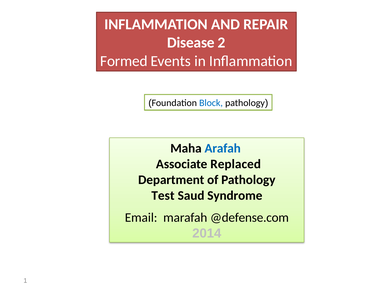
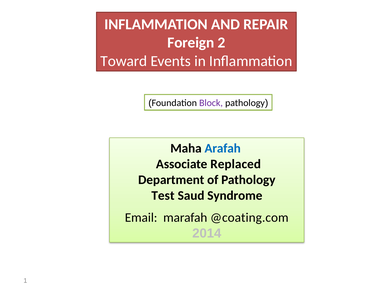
Disease: Disease -> Foreign (191, 43)
Formed: Formed -> Toward (124, 61)
Block colour: blue -> purple (211, 103)
@defense.com: @defense.com -> @coating.com (249, 218)
